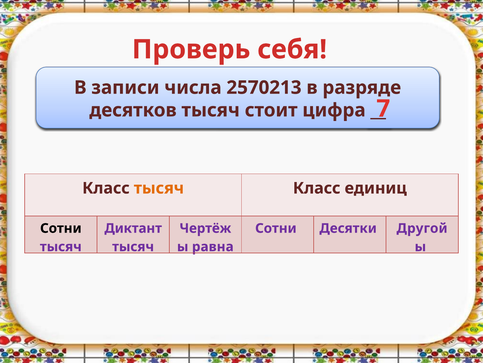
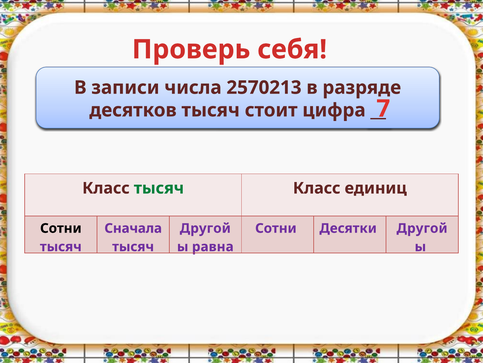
тысяч colour: orange -> green (159, 188)
Диктант: Диктант -> Сначала (133, 228)
Чертёж: Чертёж -> Другой (205, 228)
